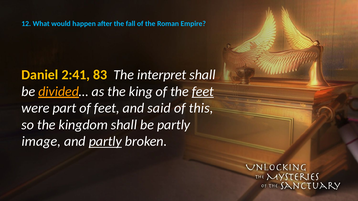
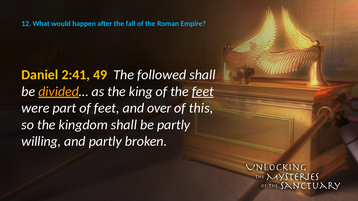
83: 83 -> 49 (100, 75)
interpret: interpret -> followed (162, 75)
said: said -> over (159, 108)
image: image -> willing (41, 142)
partly underline: present -> none (105, 142)
